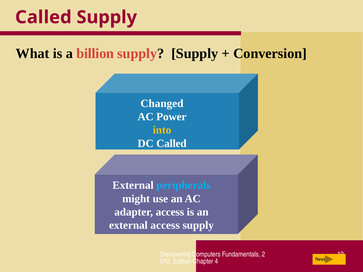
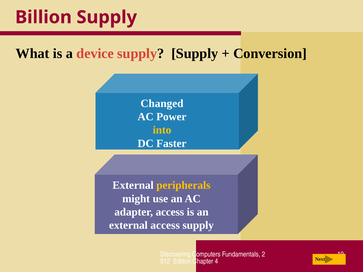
Called: Called -> Billion (43, 17)
billion: billion -> device (95, 54)
DC Called: Called -> Faster (171, 143)
peripherals colour: light blue -> yellow (183, 186)
